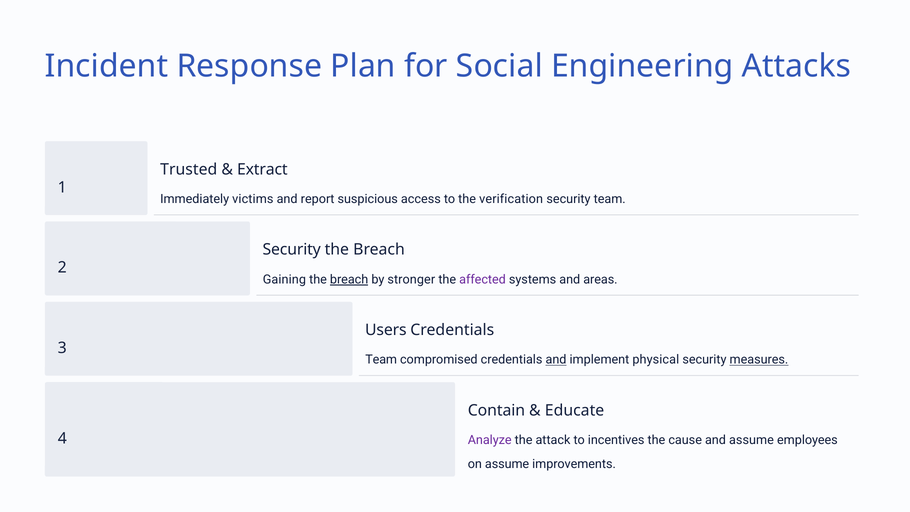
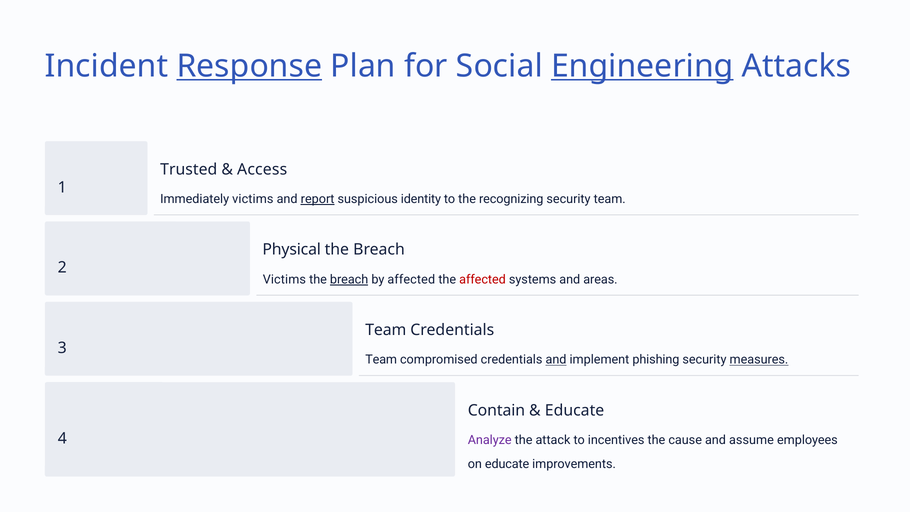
Response underline: none -> present (249, 66)
Engineering underline: none -> present (642, 66)
Extract: Extract -> Access (262, 169)
report underline: none -> present (318, 199)
access: access -> identity (421, 199)
verification: verification -> recognizing (511, 199)
Security: Security -> Physical (292, 250)
Gaining: Gaining -> Victims (284, 279)
by stronger: stronger -> affected (411, 279)
affected colour: purple -> red (483, 279)
Users: Users -> Team (386, 330)
physical: physical -> phishing (656, 360)
on assume: assume -> educate (507, 464)
